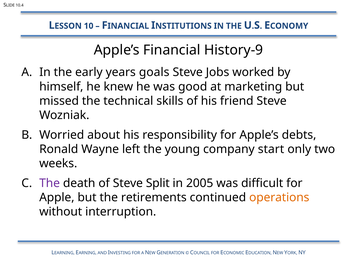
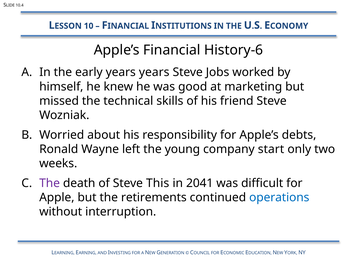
History-9: History-9 -> History-6 (234, 50)
years goals: goals -> years (154, 72)
Split: Split -> This (158, 183)
2005: 2005 -> 2041 (200, 183)
operations colour: orange -> blue (279, 197)
